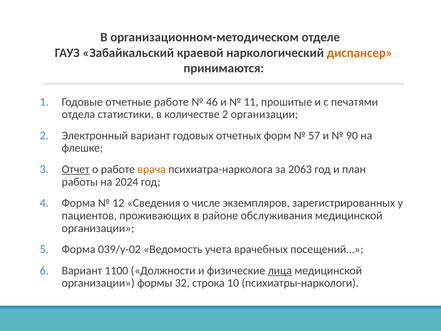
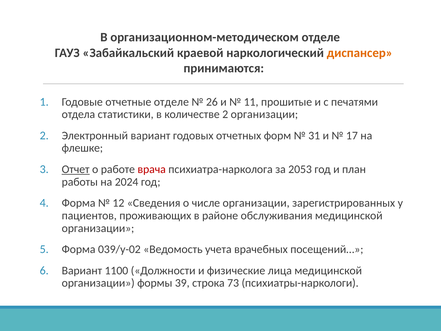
отчетные работе: работе -> отделе (171, 102)
46: 46 -> 26 (212, 102)
57: 57 -> 31 (314, 135)
90: 90 -> 17 (352, 135)
врача colour: orange -> red (152, 169)
2063: 2063 -> 2053 (300, 169)
числе экземпляров: экземпляров -> организации (256, 203)
лица underline: present -> none (280, 270)
32: 32 -> 39 (182, 283)
10: 10 -> 73 (233, 283)
